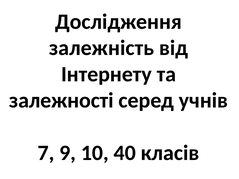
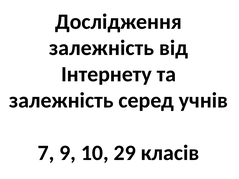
залежності: залежності -> залежність (61, 101)
40: 40 -> 29 (125, 153)
